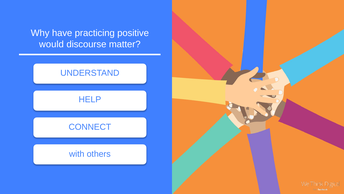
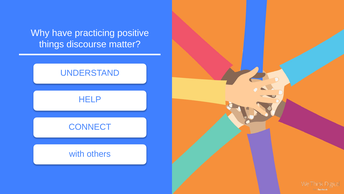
would: would -> things (51, 44)
